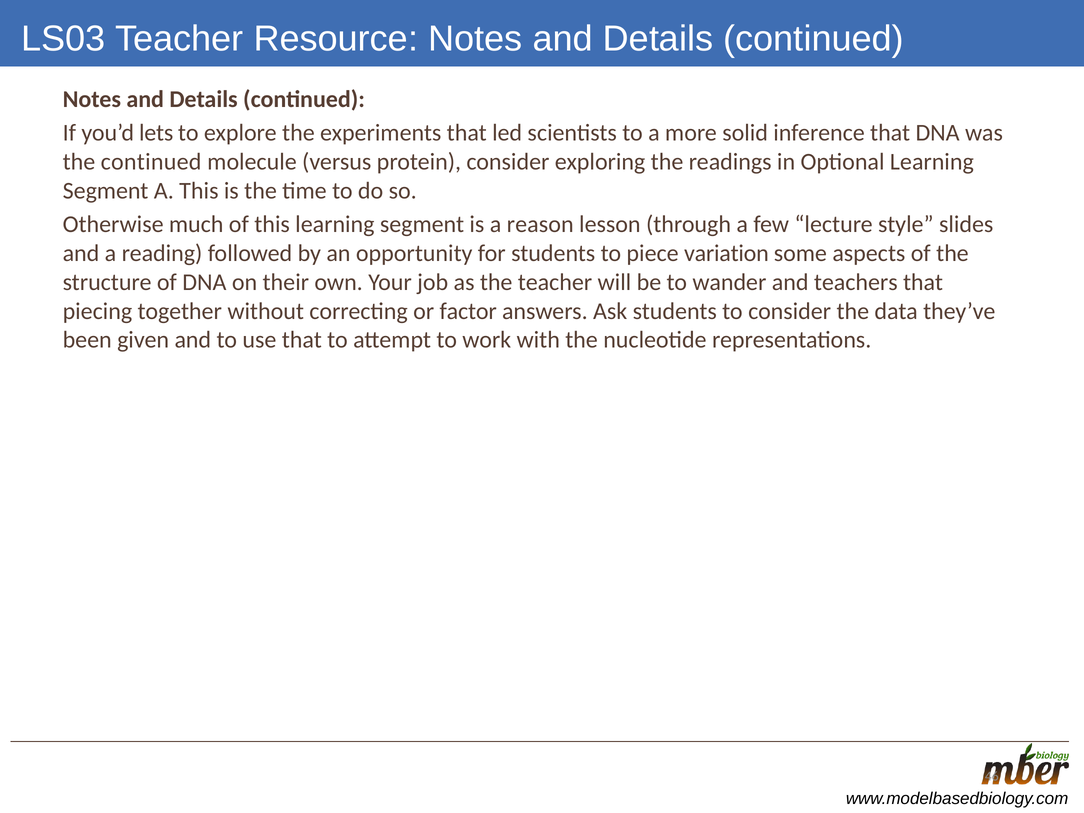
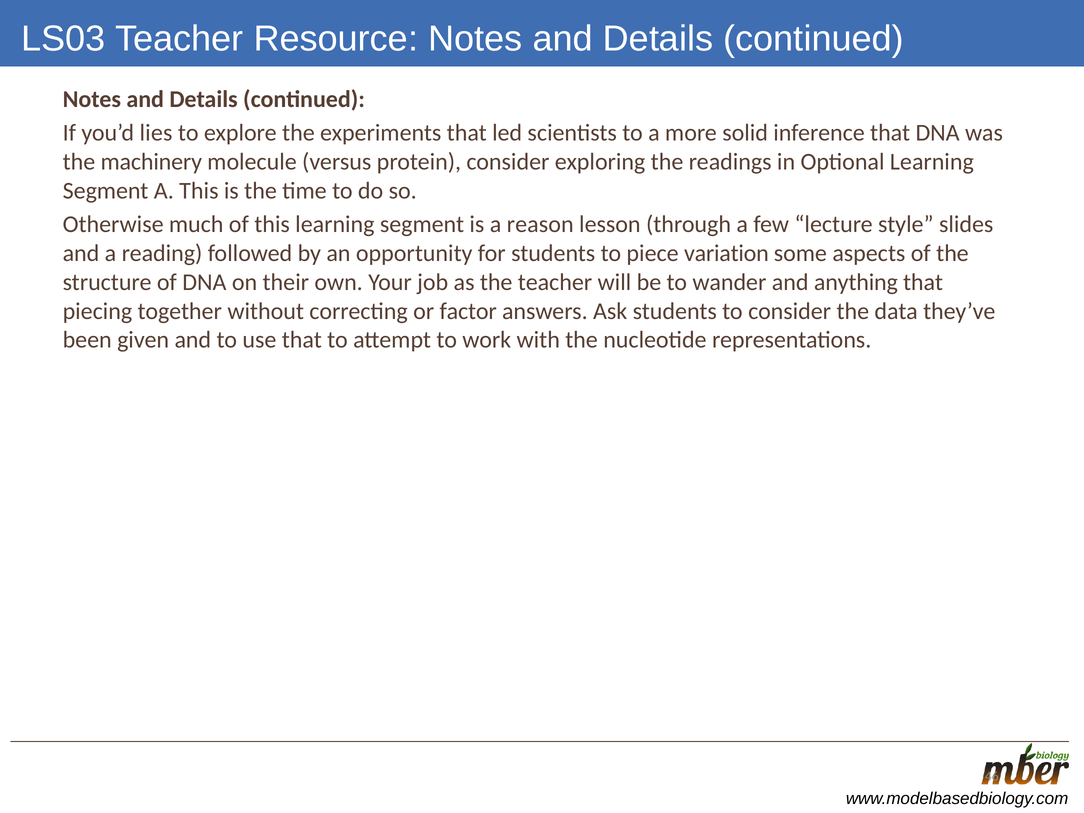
lets: lets -> lies (156, 133)
the continued: continued -> machinery (151, 162)
teachers: teachers -> anything (856, 282)
